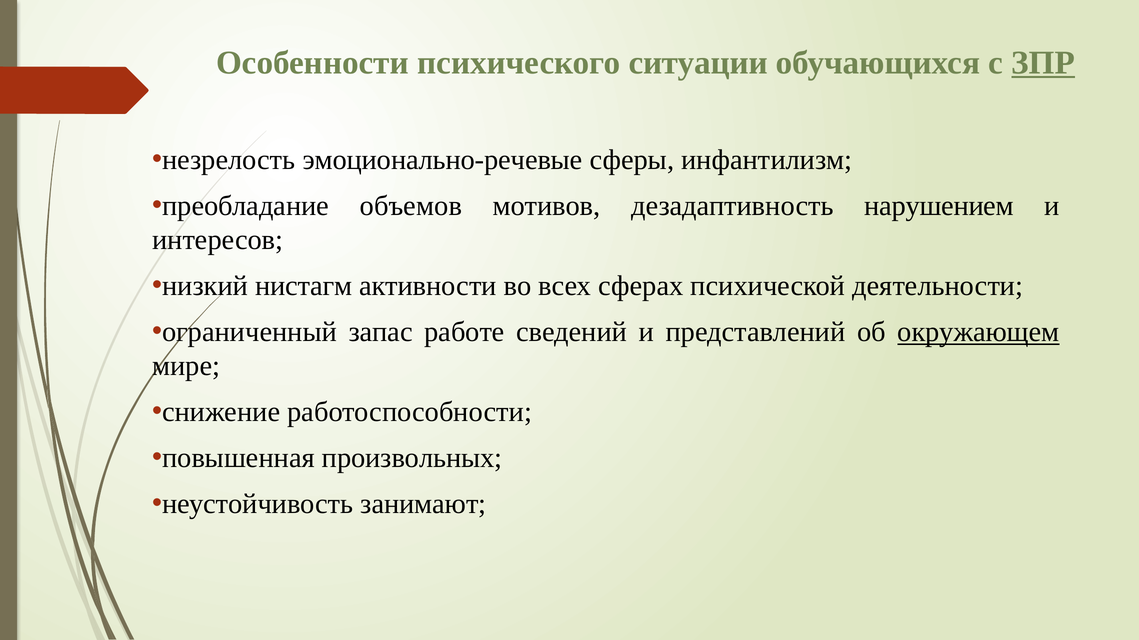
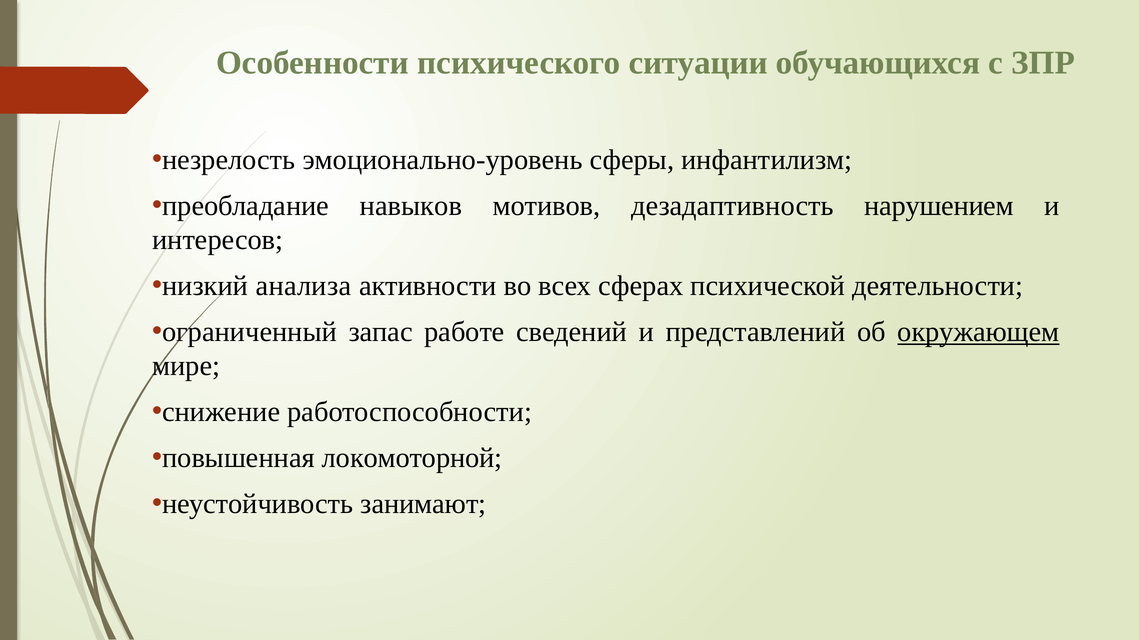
ЗПР underline: present -> none (1043, 63)
эмоционально-речевые: эмоционально-речевые -> эмоционально-уровень (443, 160)
объемов: объемов -> навыков (411, 206)
нистагм: нистагм -> анализа (303, 286)
произвольных: произвольных -> локомоторной (412, 459)
